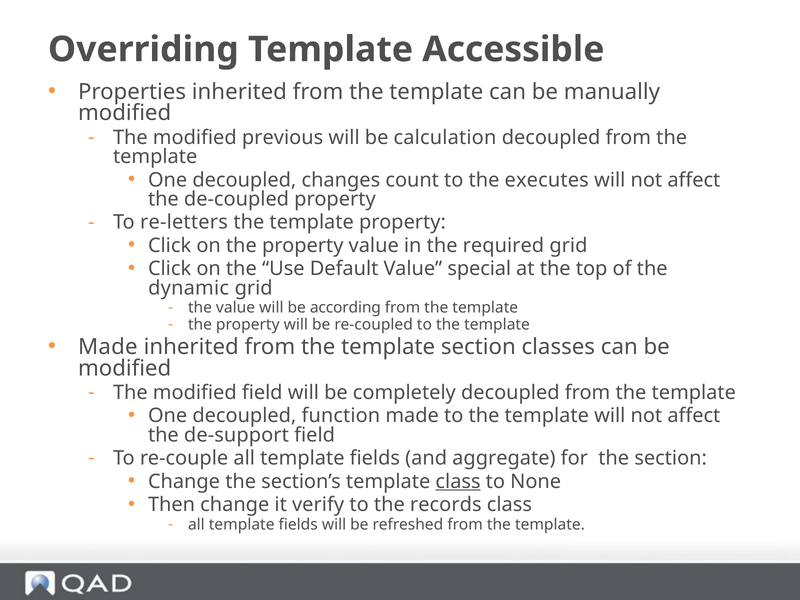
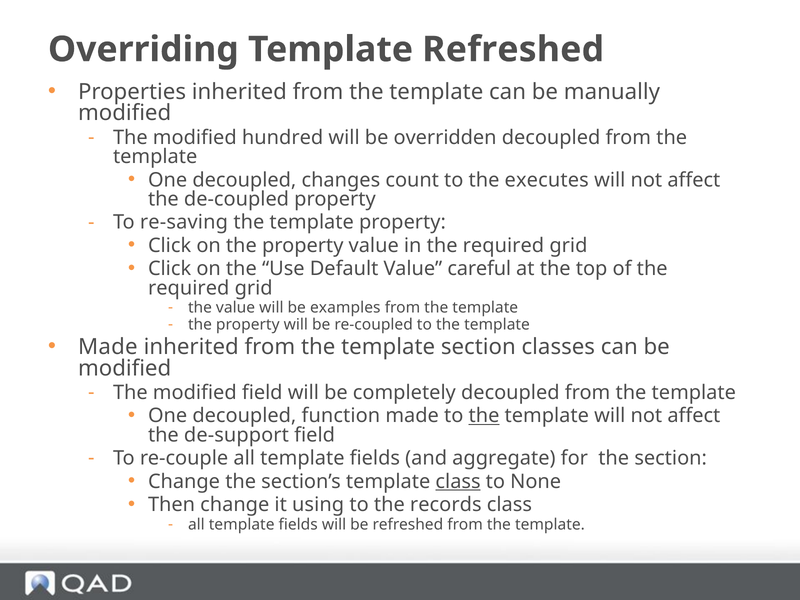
Template Accessible: Accessible -> Refreshed (513, 49)
previous: previous -> hundred (283, 137)
calculation: calculation -> overridden (445, 137)
re-letters: re-letters -> re-saving (184, 222)
special: special -> careful (479, 269)
dynamic: dynamic -> required (189, 288)
according: according -> examples (345, 308)
the underline: none -> present (484, 416)
verify: verify -> using (318, 505)
